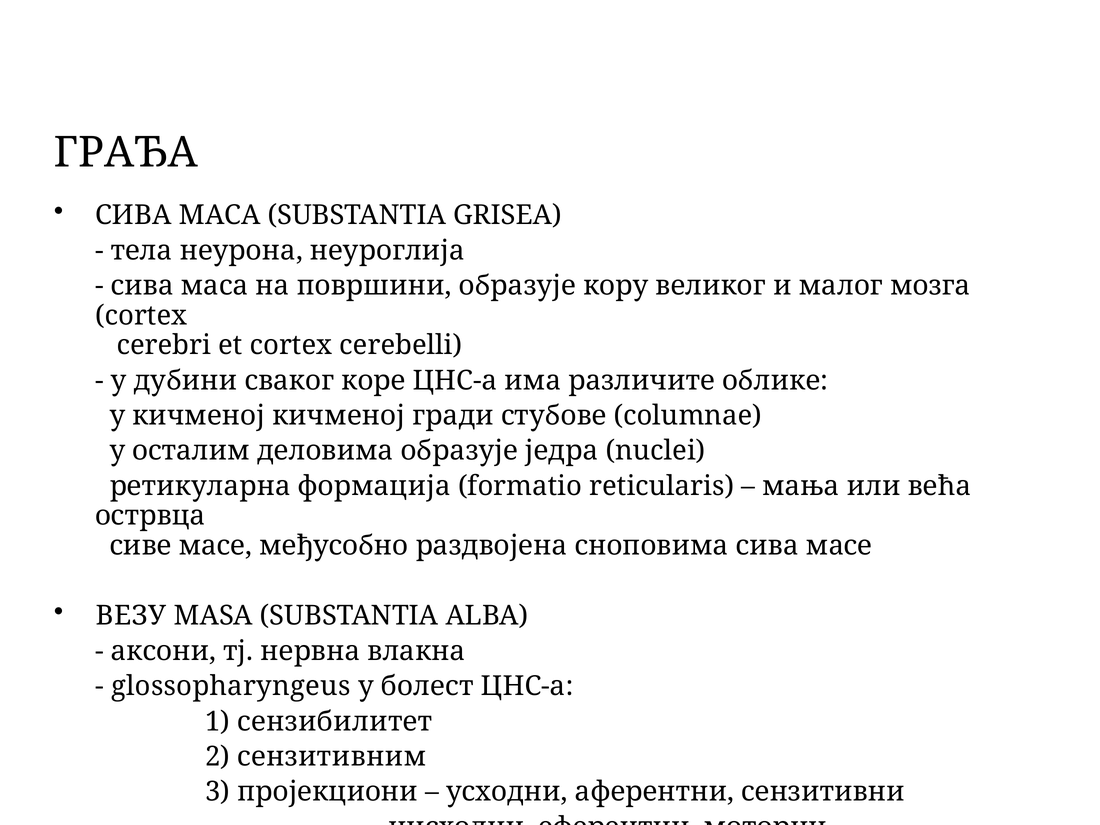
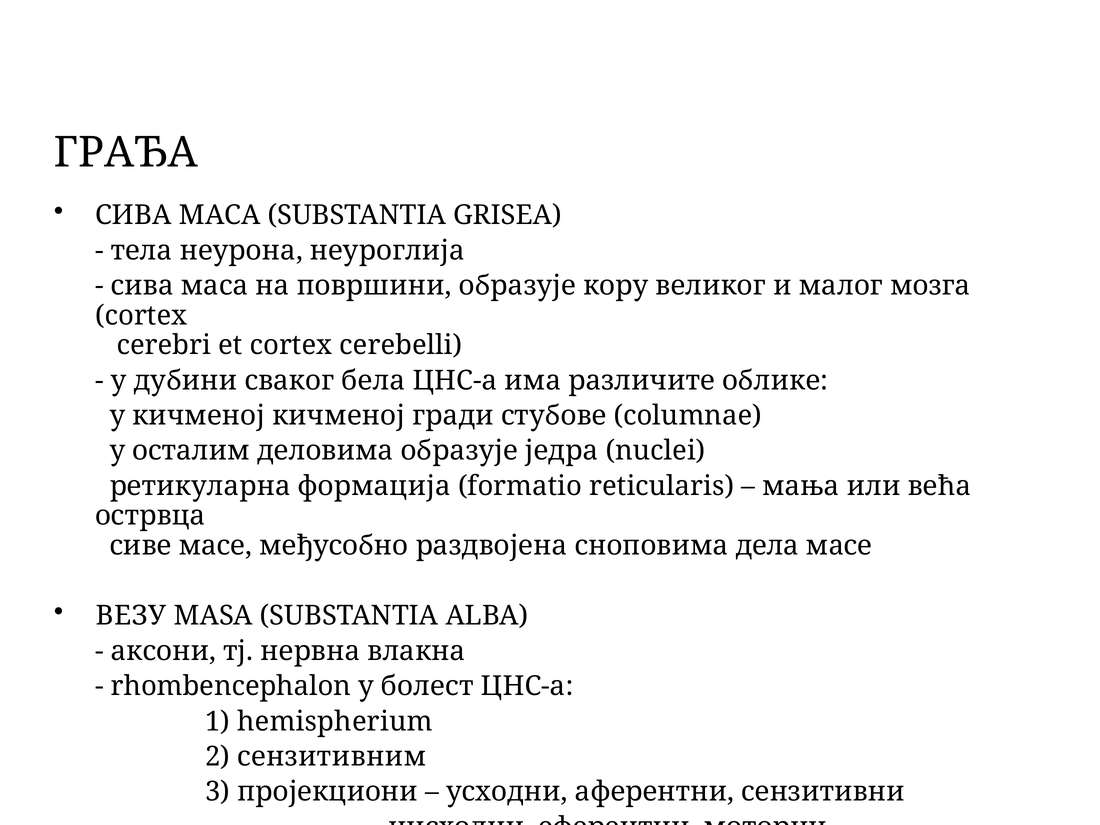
коре: коре -> бела (373, 380)
сноповима сива: сива -> дела (767, 545)
glossopharyngeus: glossopharyngeus -> rhombencephalon (231, 686)
сензибилитет: сензибилитет -> hemispherium (335, 721)
